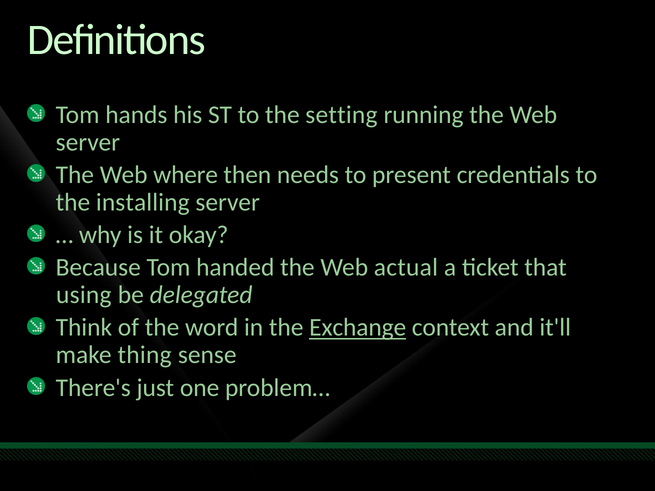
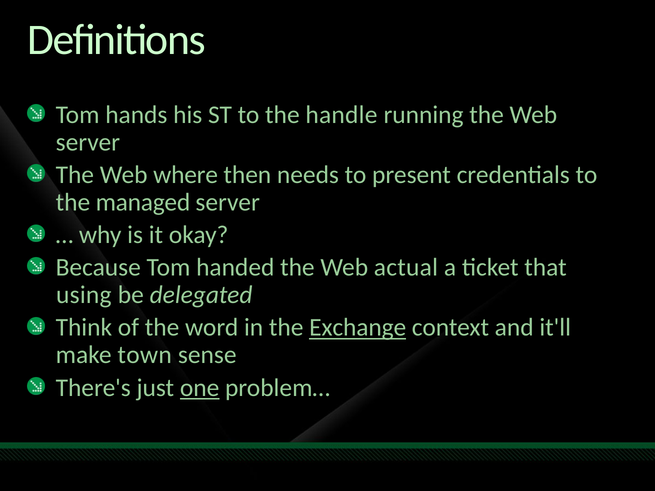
setting: setting -> handle (341, 115)
installing: installing -> managed (143, 202)
thing: thing -> town (145, 355)
one underline: none -> present (200, 388)
